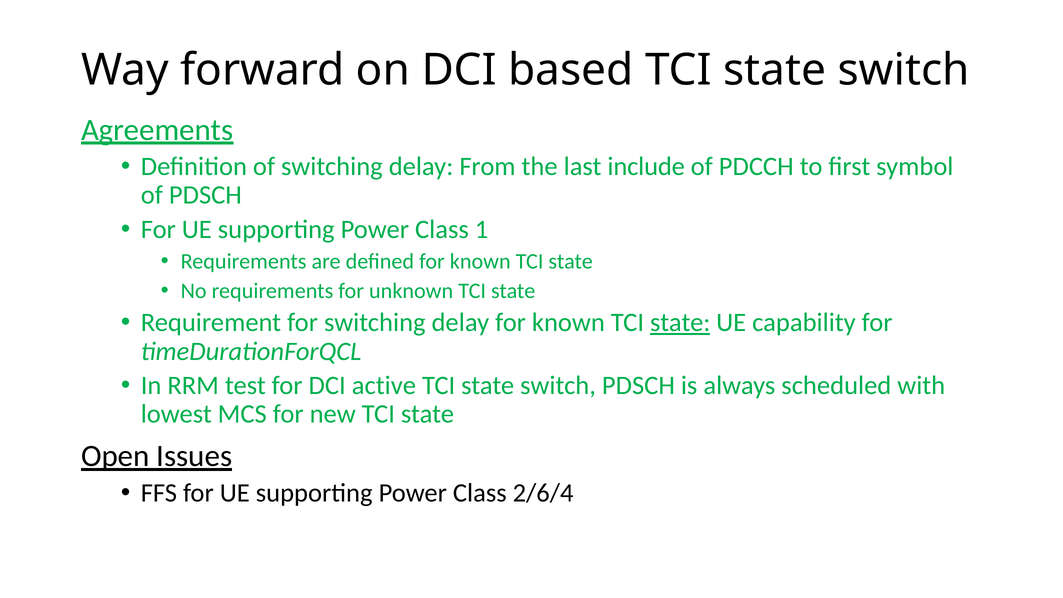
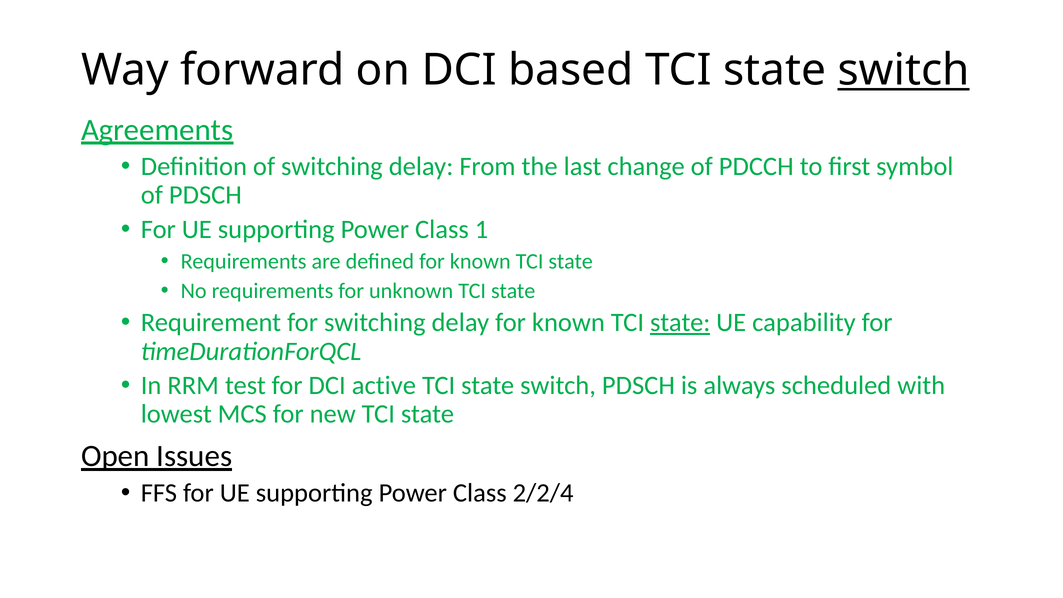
switch underline: none -> present (904, 70)
include: include -> change (646, 166)
2/6/4: 2/6/4 -> 2/2/4 (543, 493)
